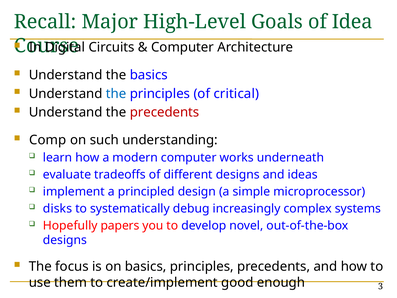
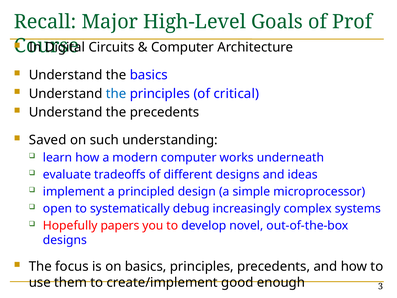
Idea: Idea -> Prof (352, 22)
precedents colour: red -> black (165, 112)
Comp: Comp -> Saved (48, 140)
disks: disks -> open (58, 208)
